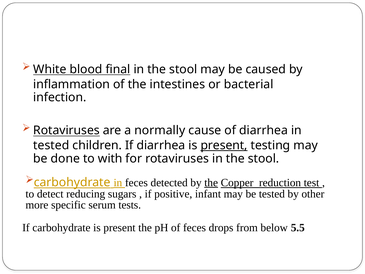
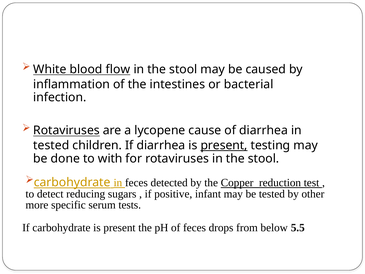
final: final -> flow (118, 69)
normally: normally -> lycopene (160, 130)
the underline: present -> none (211, 182)
